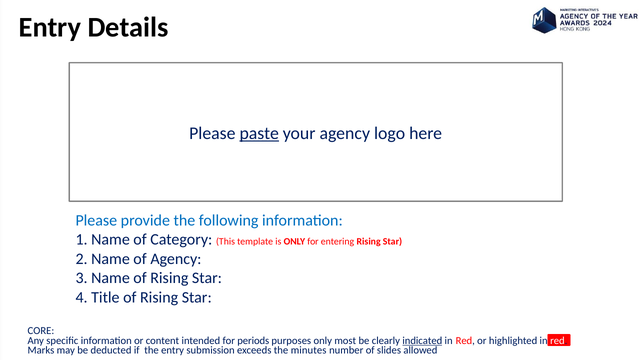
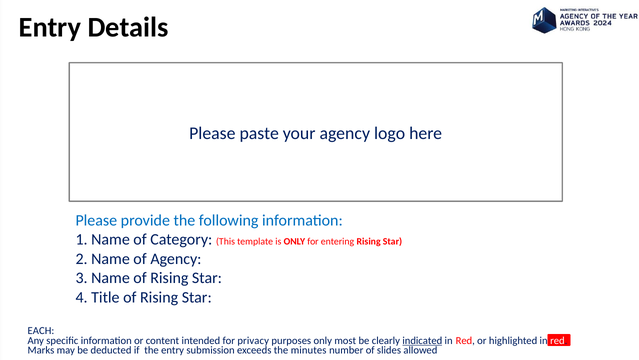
paste underline: present -> none (259, 133)
CORE: CORE -> EACH (41, 330)
periods: periods -> privacy (253, 340)
